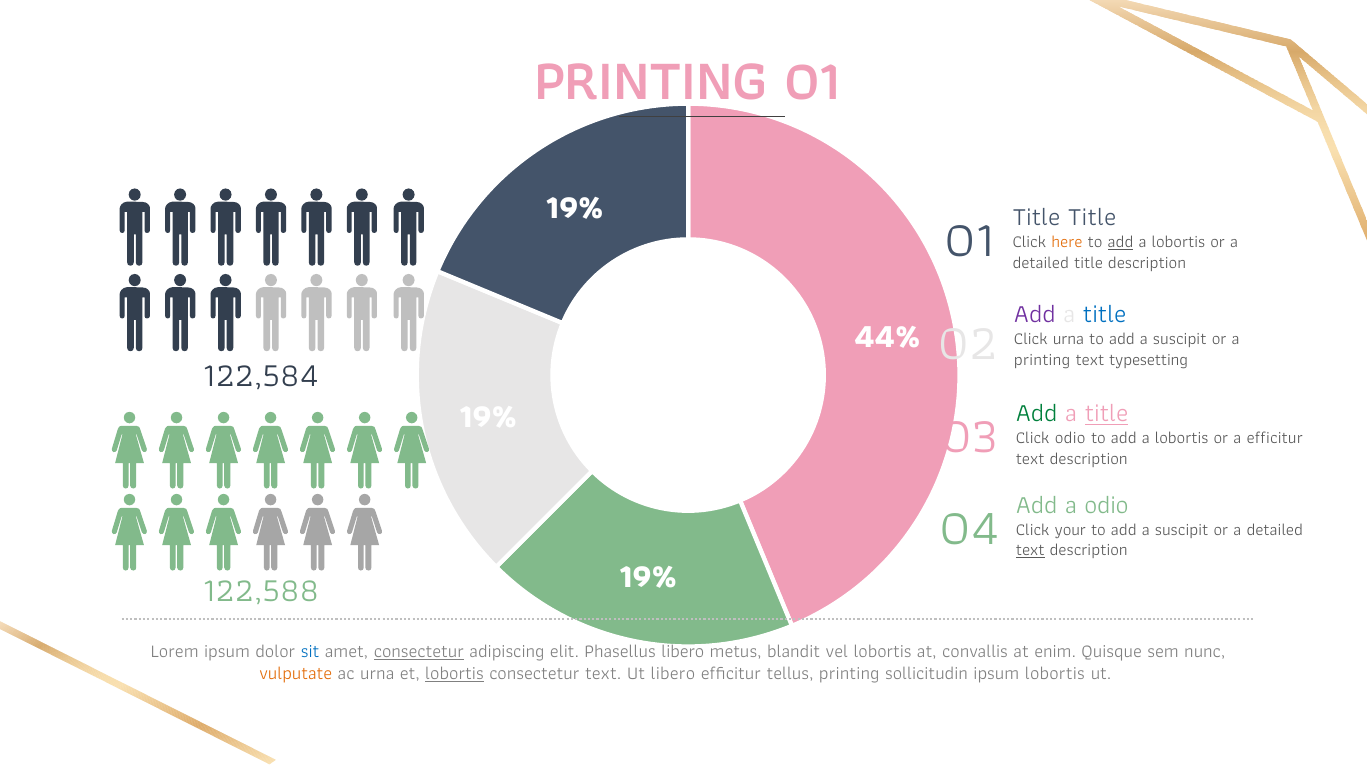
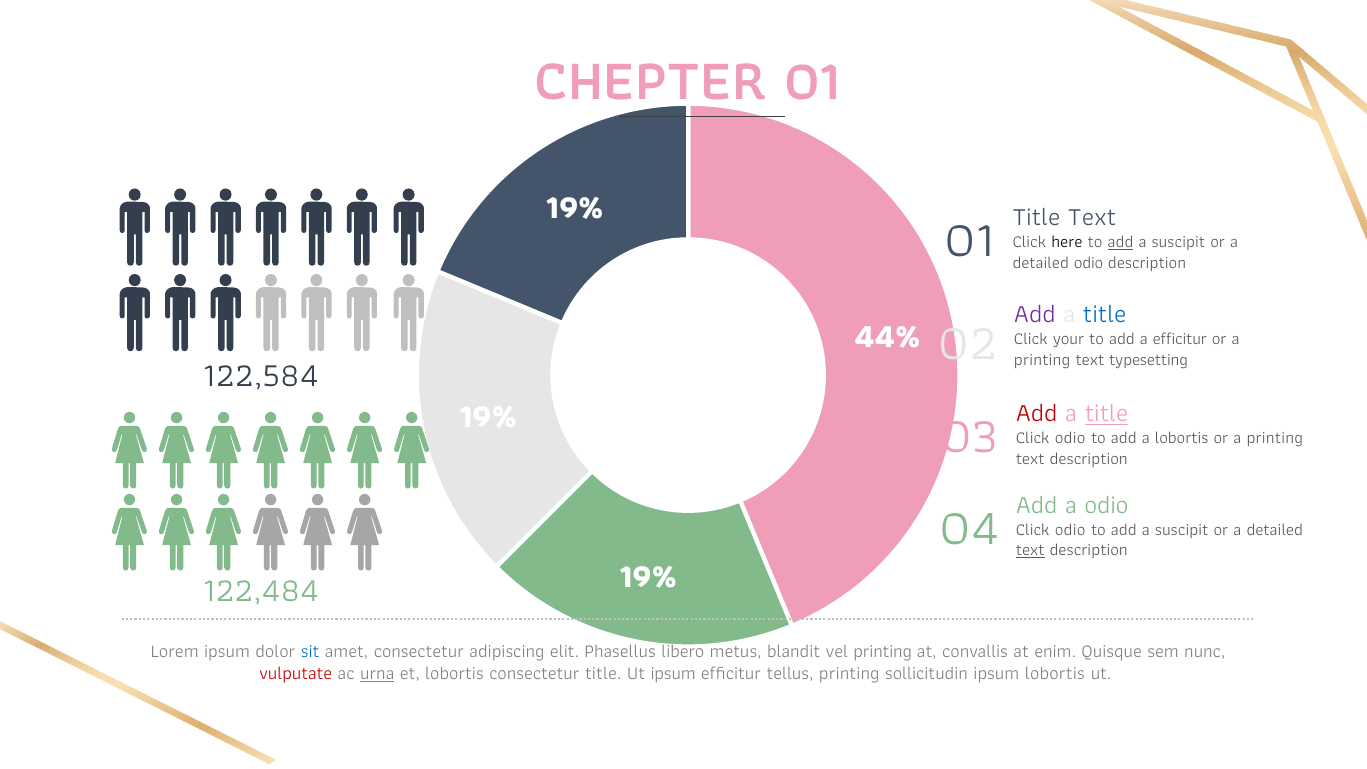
PRINTING: PRINTING -> CHEPTER (650, 80)
Title Title: Title -> Text (1092, 217)
here colour: orange -> black (1067, 242)
lobortis: lobortis -> suscipit (1178, 242)
detailed title: title -> odio (1089, 262)
Click urna: urna -> your (1068, 339)
suscipit: suscipit -> efficitur (1180, 339)
Add colour: green -> red (1037, 413)
efficitur: efficitur -> printing (1275, 438)
your: your -> odio (1070, 530)
122,588: 122,588 -> 122,484 (261, 590)
consectetur underline: present -> none (419, 651)
vel lobortis: lobortis -> printing (883, 651)
vulputate colour: orange -> red (296, 674)
urna underline: none -> present (377, 674)
lobortis underline: present -> none (455, 674)
consectetur text: text -> title (603, 674)
Ut libero: libero -> ipsum (673, 674)
